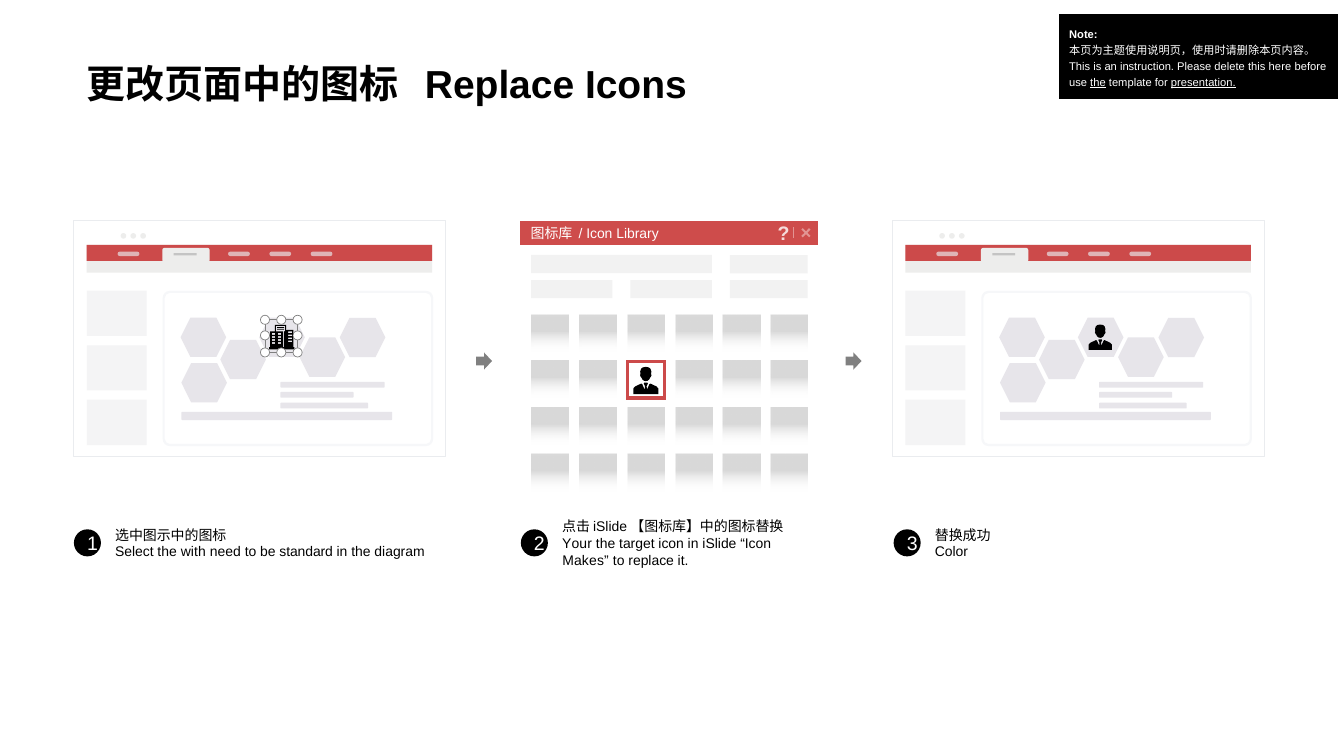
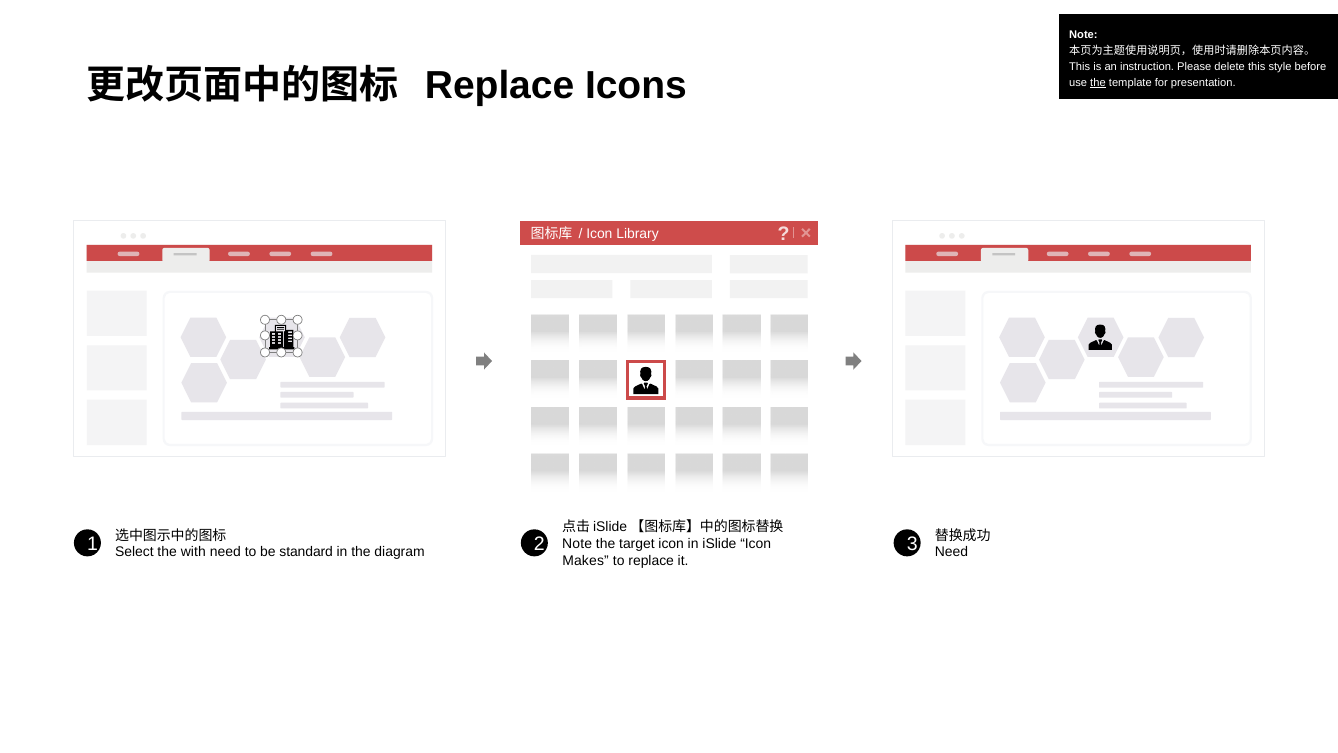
here: here -> style (1280, 67)
presentation underline: present -> none (1203, 83)
Your: Your -> Note (577, 544)
Color: Color -> Need (952, 552)
